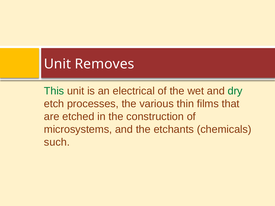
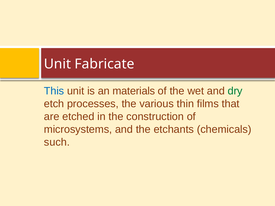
Removes: Removes -> Fabricate (105, 64)
This colour: green -> blue (54, 91)
electrical: electrical -> materials (134, 91)
